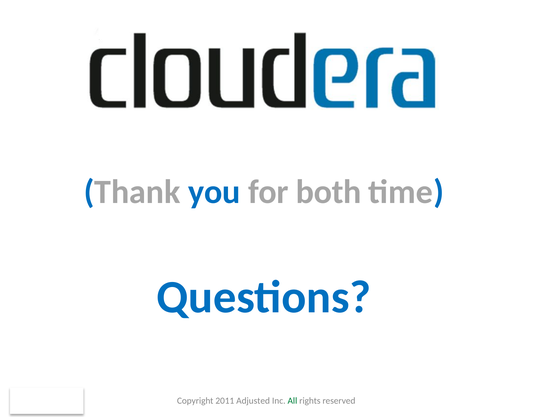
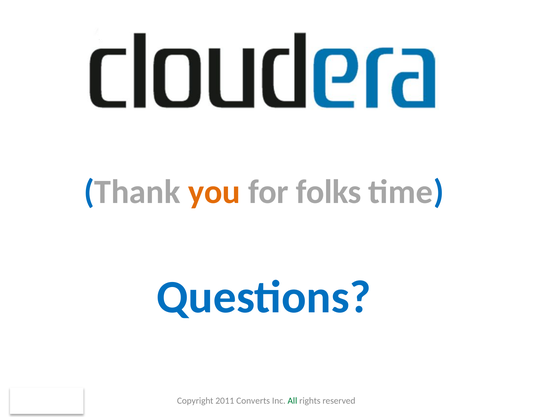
you colour: blue -> orange (214, 192)
both: both -> folks (329, 192)
Adjusted: Adjusted -> Converts (253, 401)
